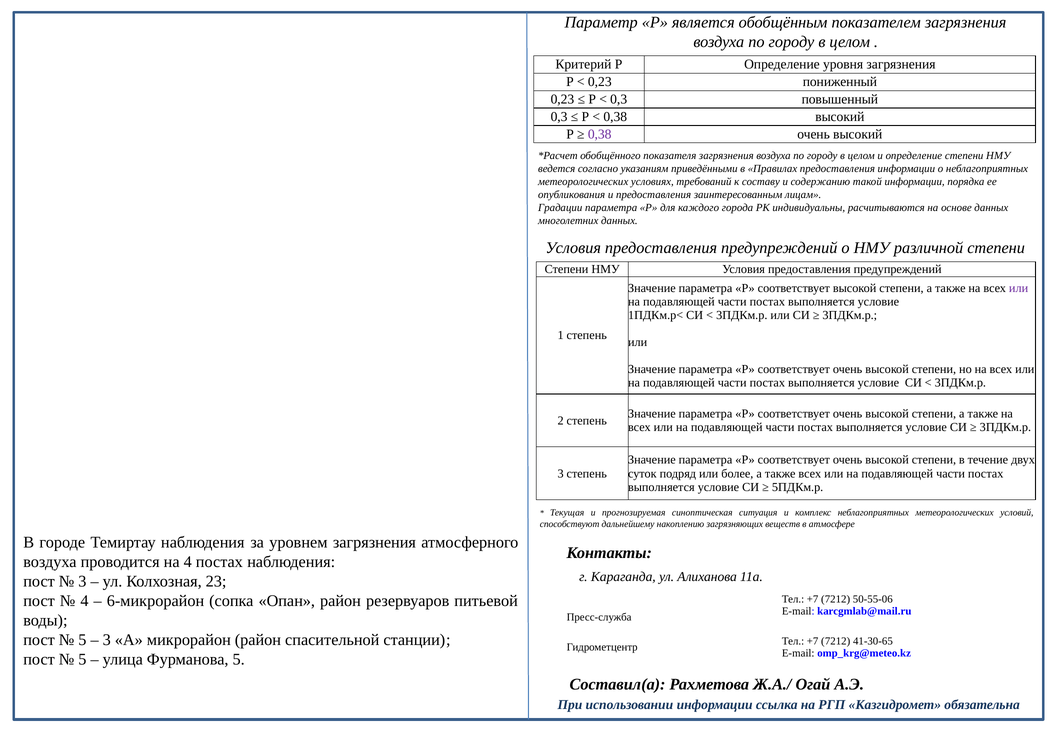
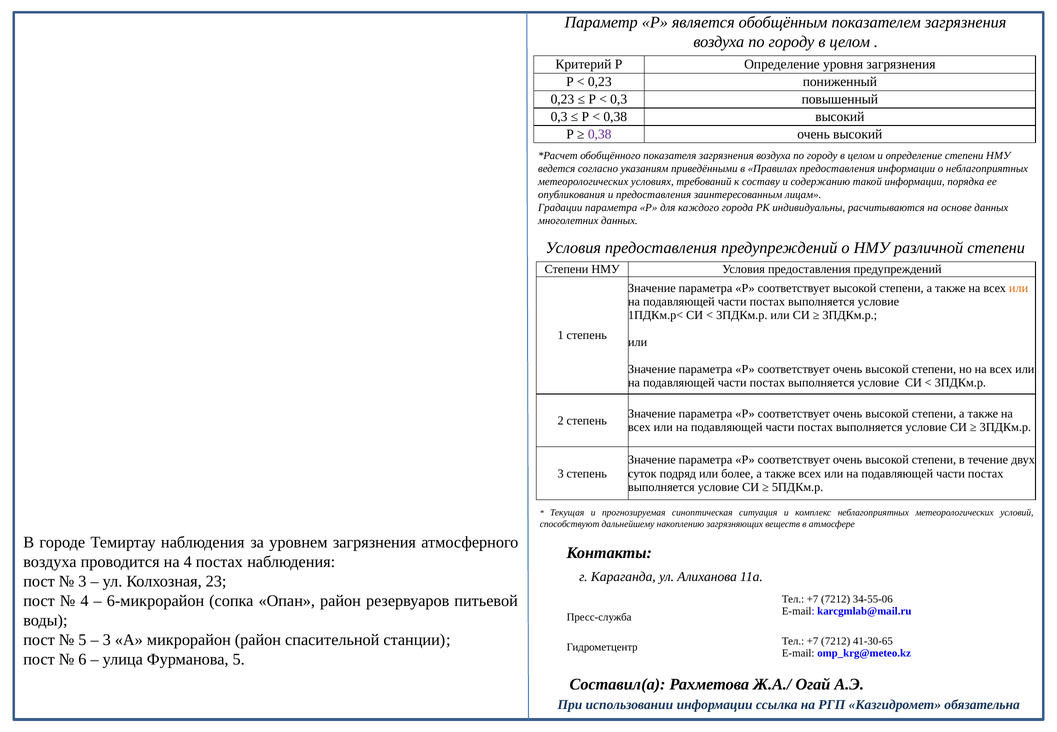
или colour: purple -> orange (1019, 288)
50-55-06: 50-55-06 -> 34-55-06 (873, 599)
5: 5 -> 6 (82, 659)
